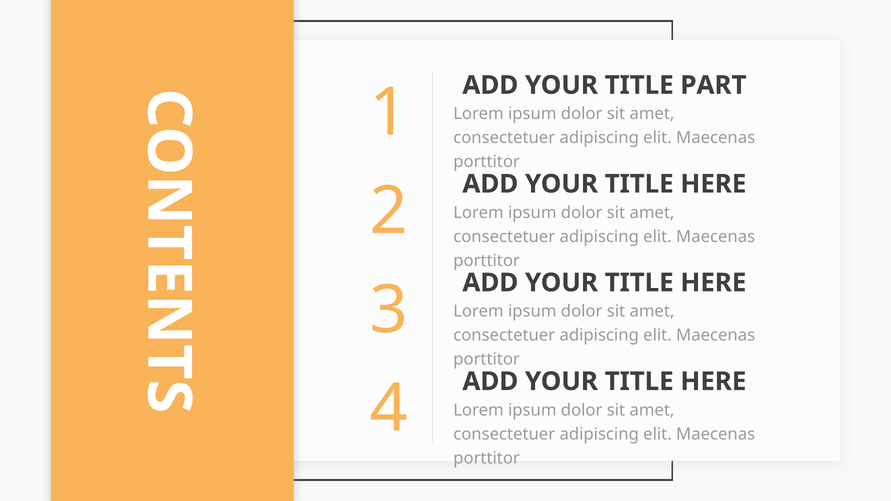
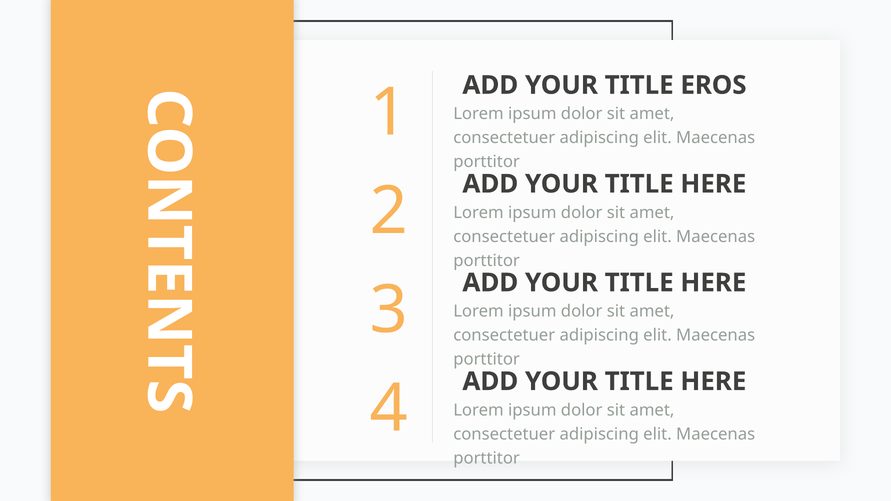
PART: PART -> EROS (713, 85)
